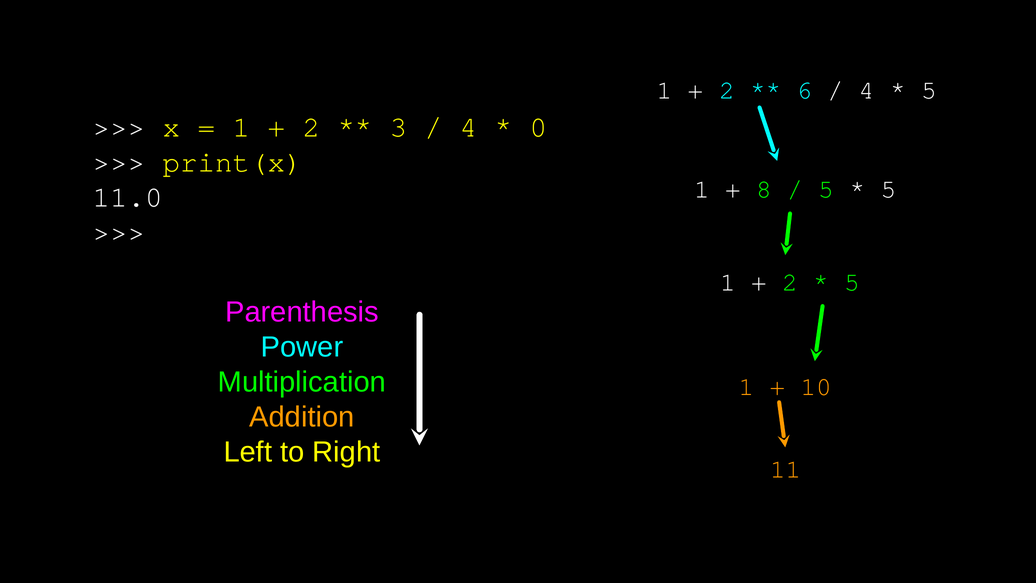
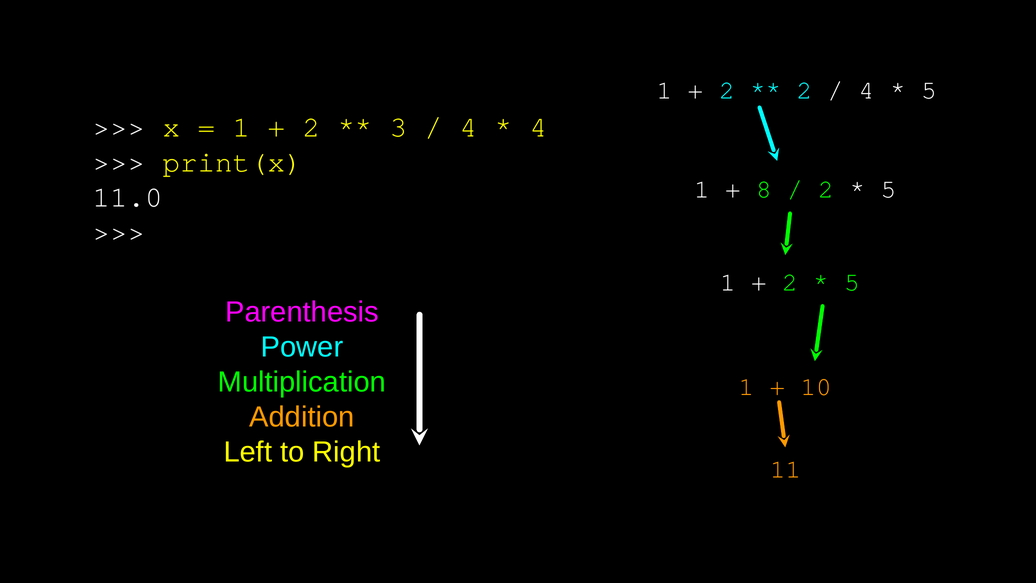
6: 6 -> 2 (805, 90)
0: 0 -> 4 (539, 127)
5: 5 -> 2 (826, 189)
